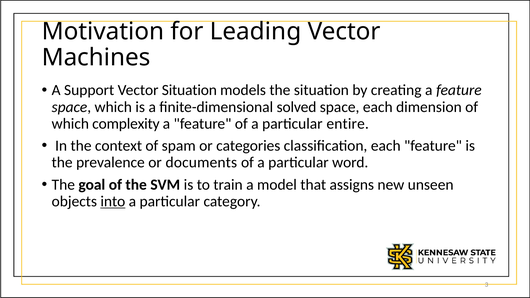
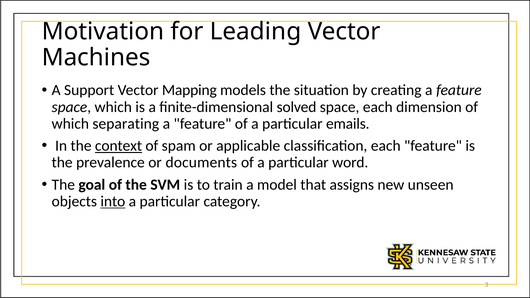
Vector Situation: Situation -> Mapping (189, 90)
complexity: complexity -> separating (126, 124)
entire: entire -> emails (348, 124)
context underline: none -> present (119, 146)
categories: categories -> applicable (248, 146)
